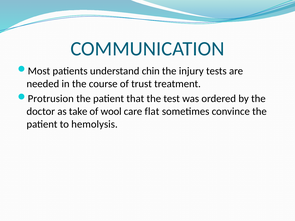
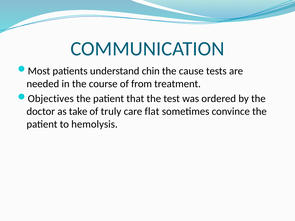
injury: injury -> cause (191, 71)
trust: trust -> from (142, 84)
Protrusion: Protrusion -> Objectives (51, 99)
wool: wool -> truly (111, 111)
